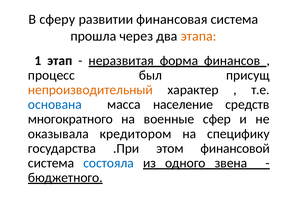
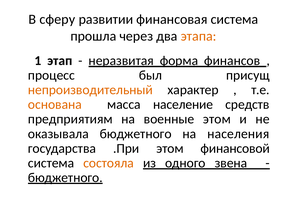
основана colour: blue -> orange (55, 105)
многократного: многократного -> предприятиям (70, 119)
военные сфер: сфер -> этом (217, 119)
оказывала кредитором: кредитором -> бюджетного (136, 134)
специфику: специфику -> населения (238, 134)
состояла colour: blue -> orange (109, 163)
